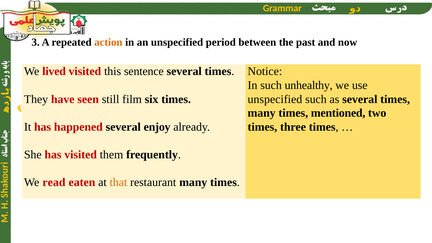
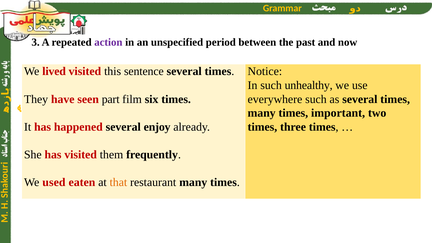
action colour: orange -> purple (108, 42)
still: still -> part (111, 99)
unspecified: unspecified -> everywhere (275, 99)
mentioned: mentioned -> important (338, 113)
read: read -> used (54, 182)
